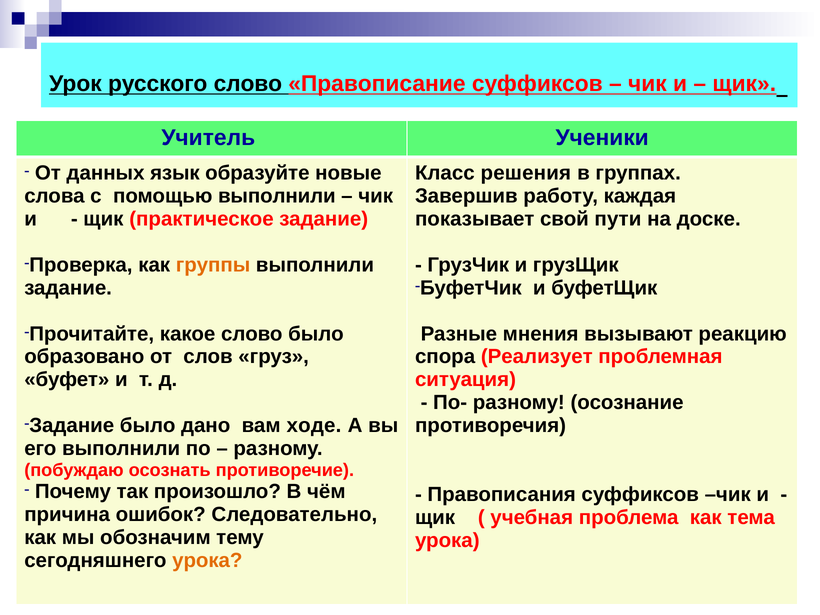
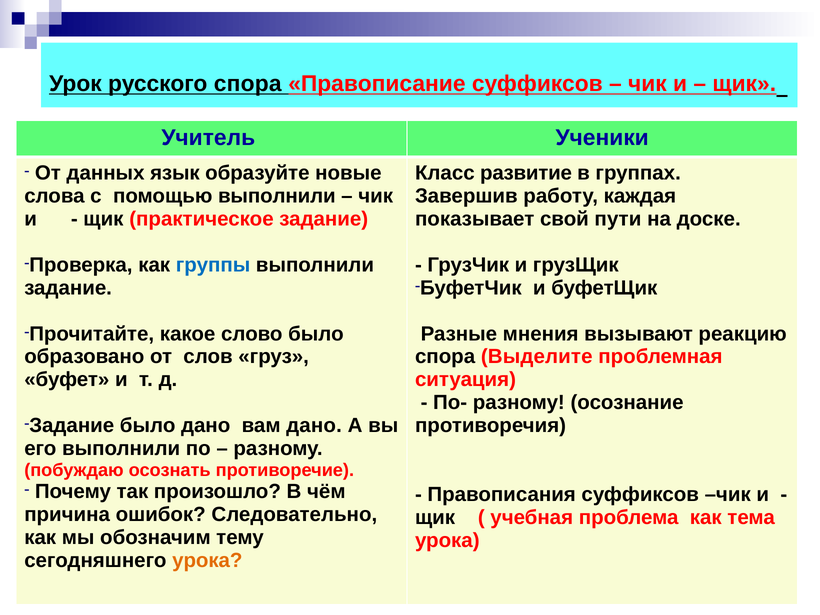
русского слово: слово -> спора (248, 84)
решения: решения -> развитие (526, 173)
группы colour: orange -> blue (213, 265)
Реализует: Реализует -> Выделите (537, 357)
вам ходе: ходе -> дано (314, 426)
